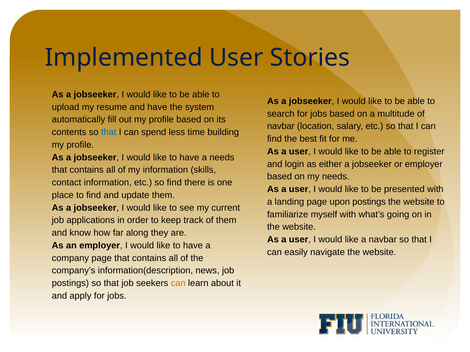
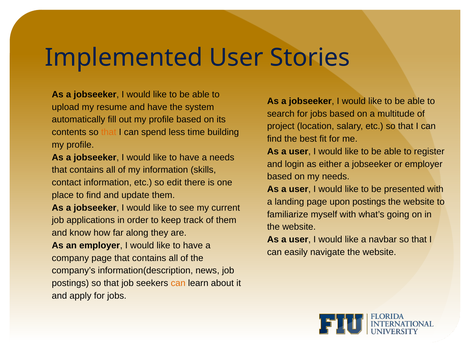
navbar: navbar -> project (281, 126)
that colour: blue -> orange (109, 132)
so find: find -> edit (174, 183)
